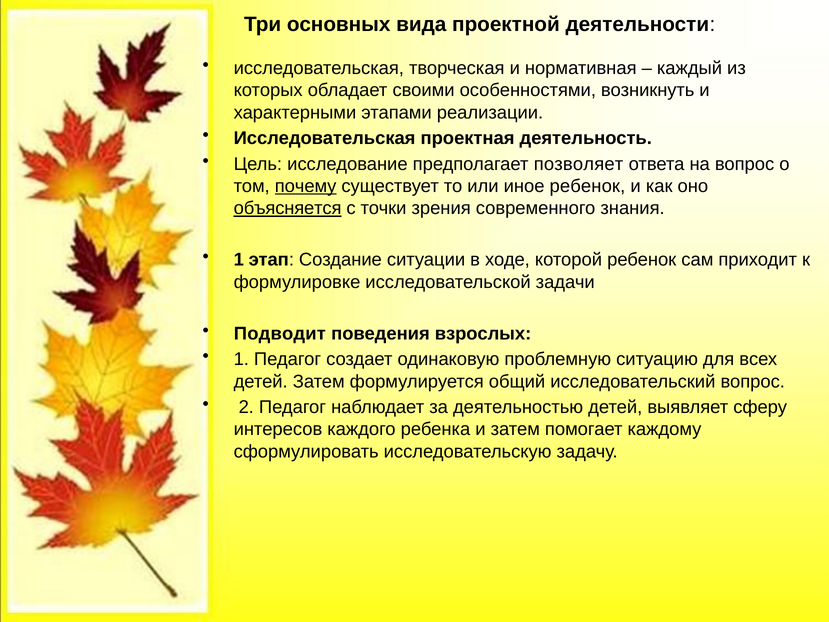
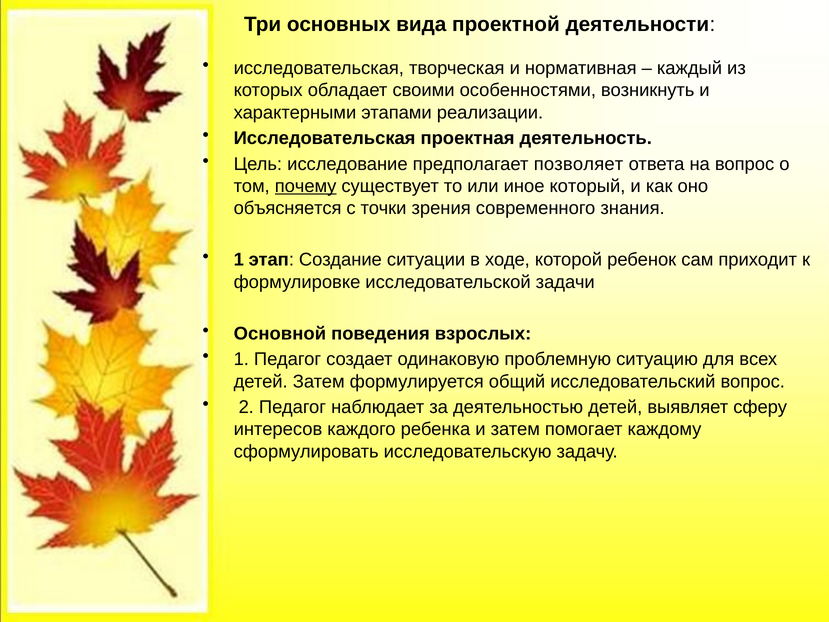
иное ребенок: ребенок -> который (588, 186)
объясняется underline: present -> none (288, 208)
Подводит: Подводит -> Основной (280, 333)
